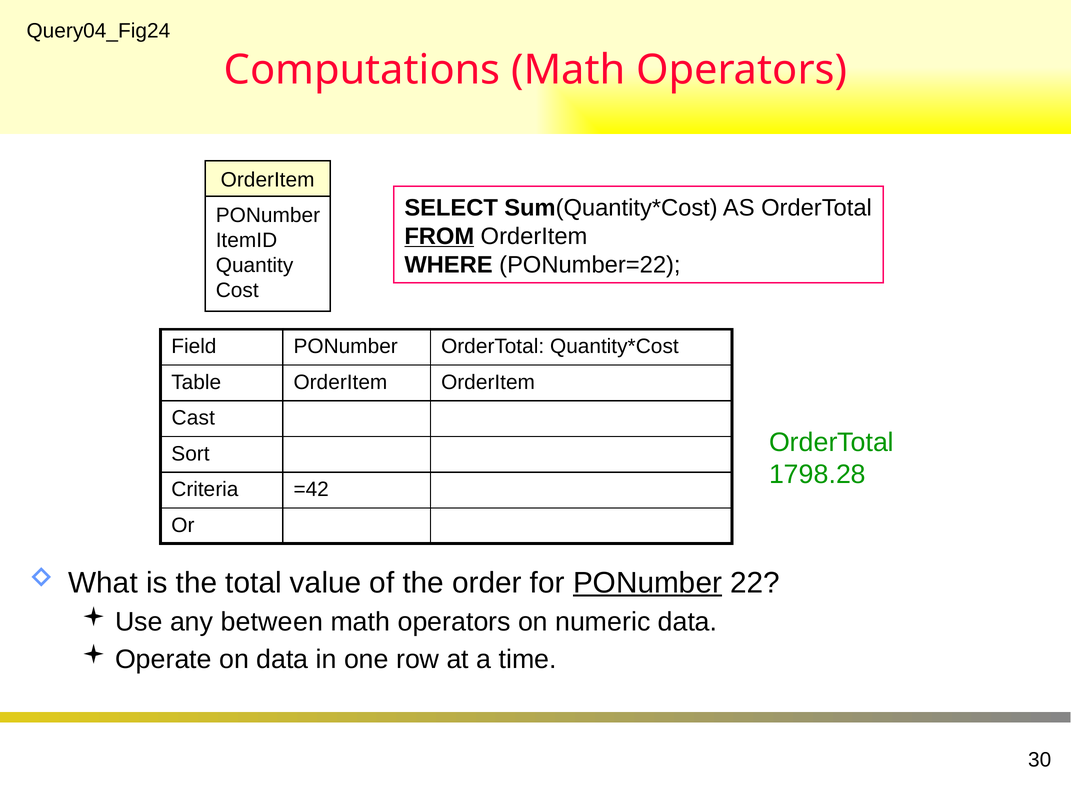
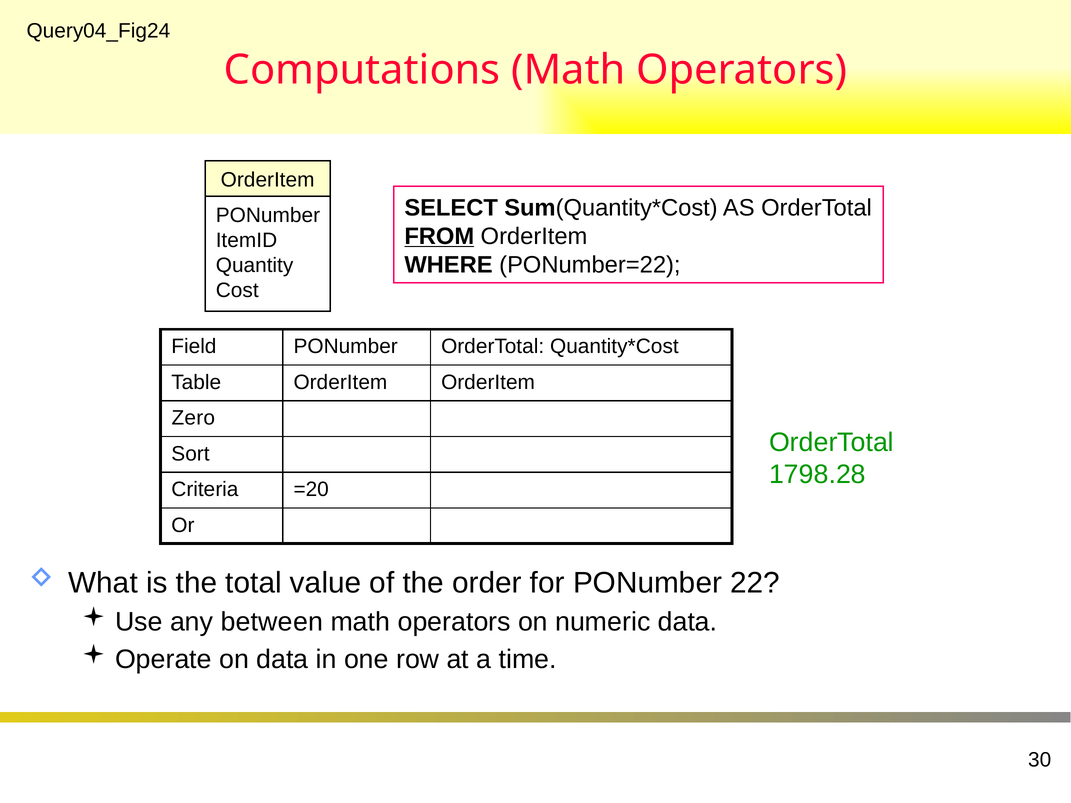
Cast: Cast -> Zero (193, 418)
=42: =42 -> =20 (311, 490)
PONumber underline: present -> none (648, 583)
